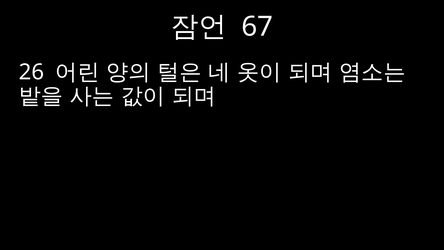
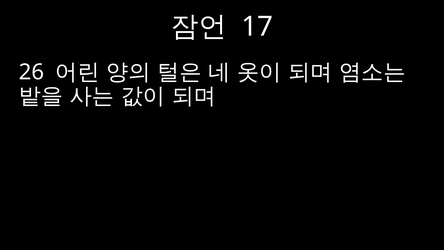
67: 67 -> 17 (257, 27)
